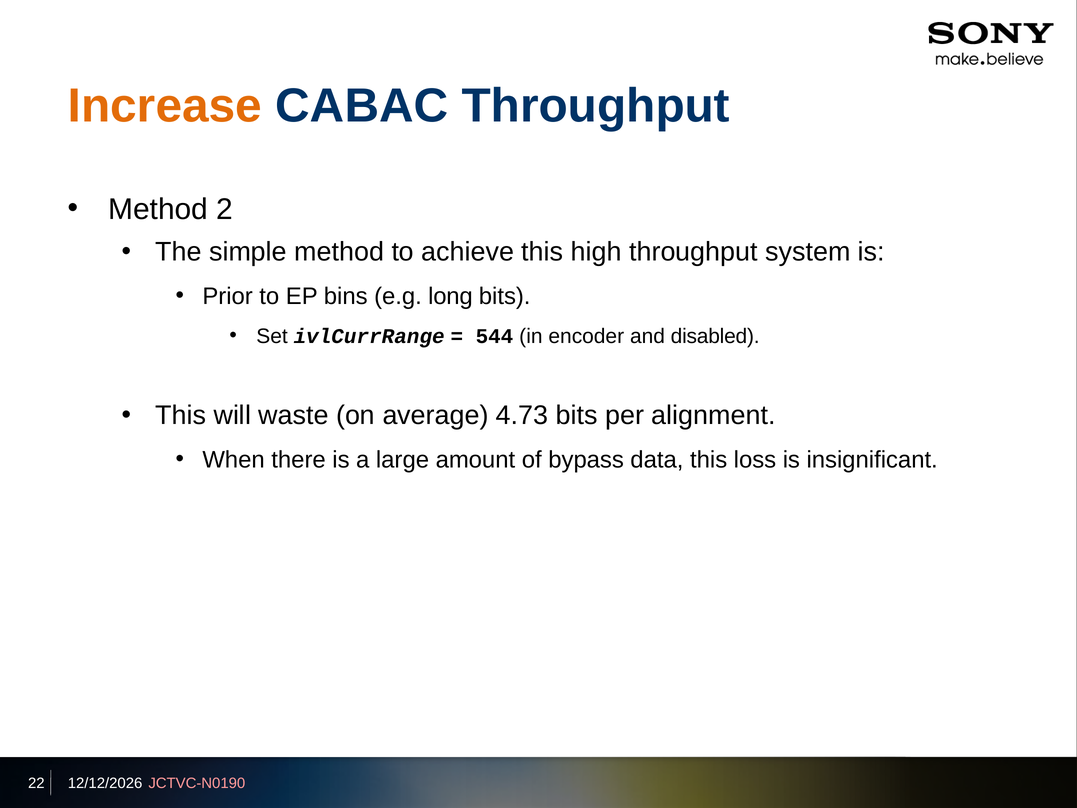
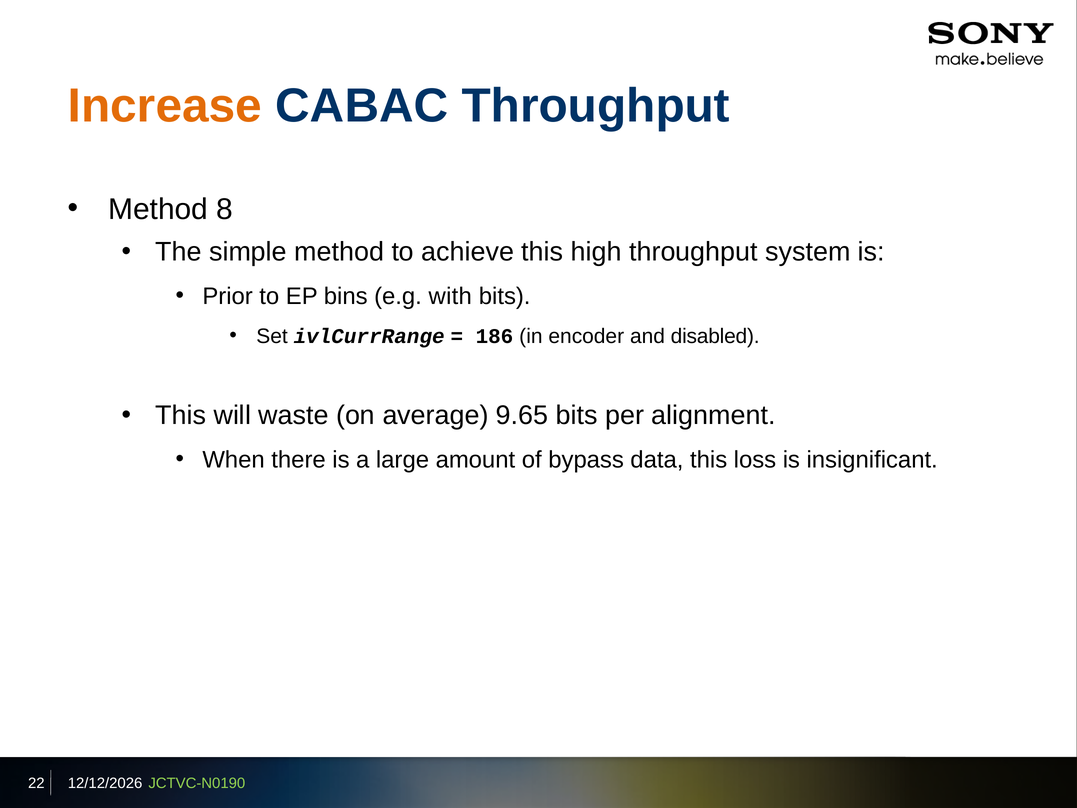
2: 2 -> 8 (225, 209)
long: long -> with (450, 296)
544: 544 -> 186 (494, 336)
4.73: 4.73 -> 9.65 (522, 415)
JCTVC-N0190 colour: pink -> light green (197, 783)
